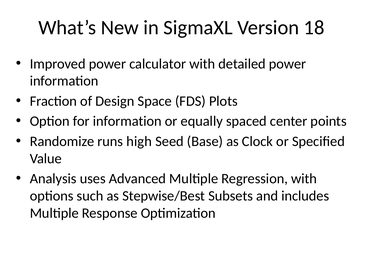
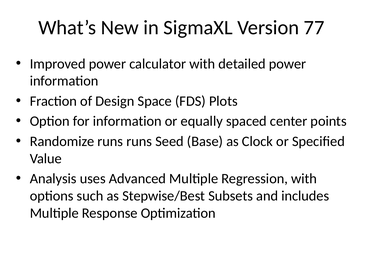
18: 18 -> 77 (314, 27)
runs high: high -> runs (139, 141)
